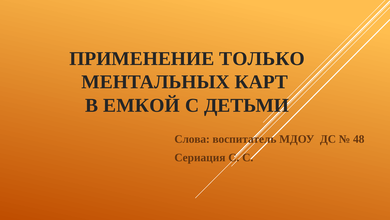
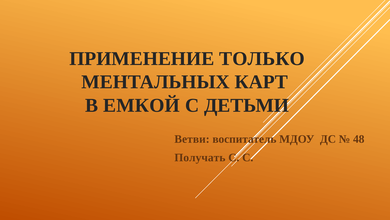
Слова: Слова -> Ветви (192, 139)
Сериация: Сериация -> Получать (200, 157)
